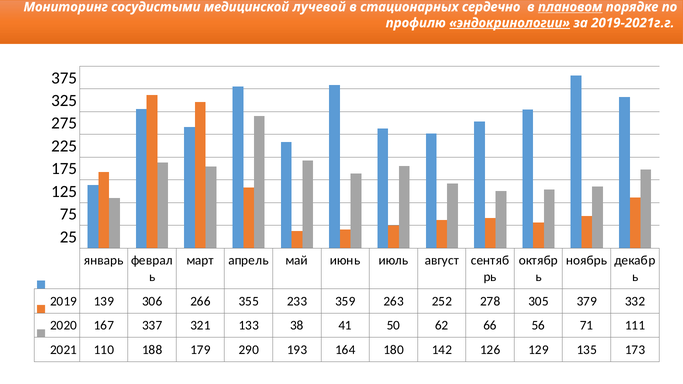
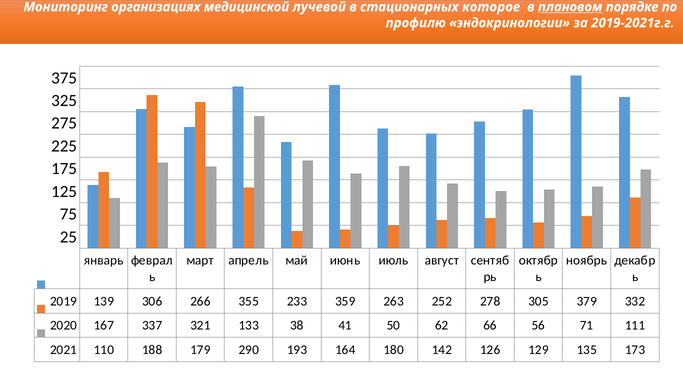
сосудистыми: сосудистыми -> организациях (156, 7)
сердечно: сердечно -> которое (491, 7)
эндокринологии underline: present -> none (510, 23)
